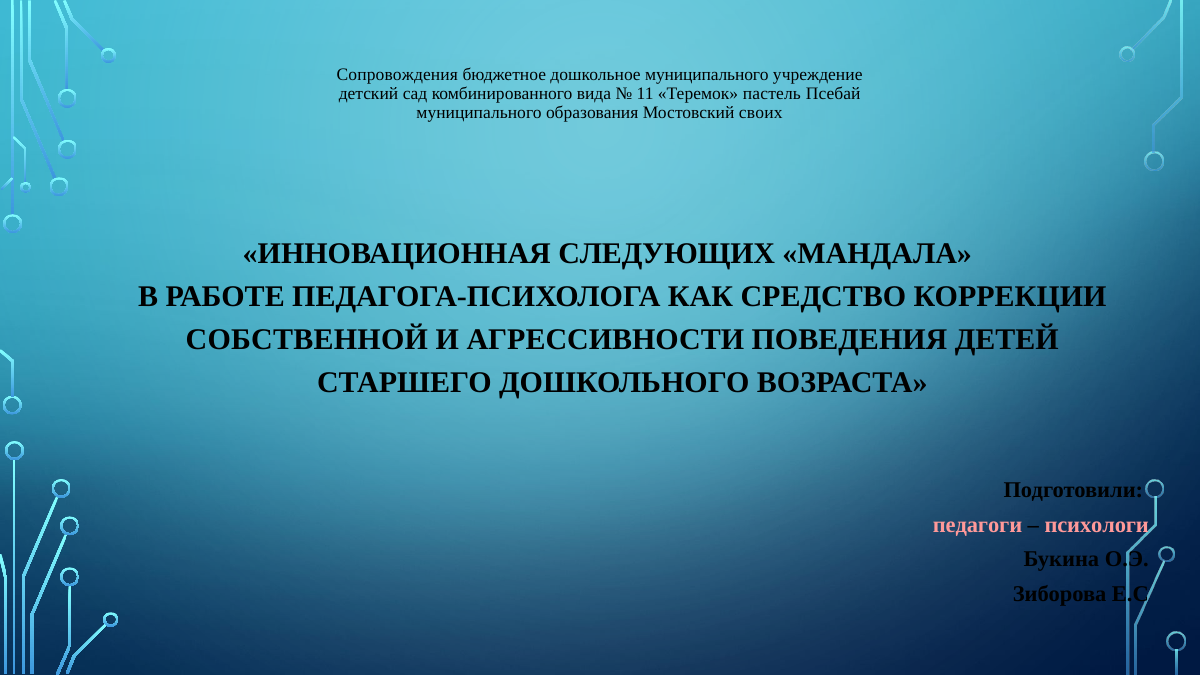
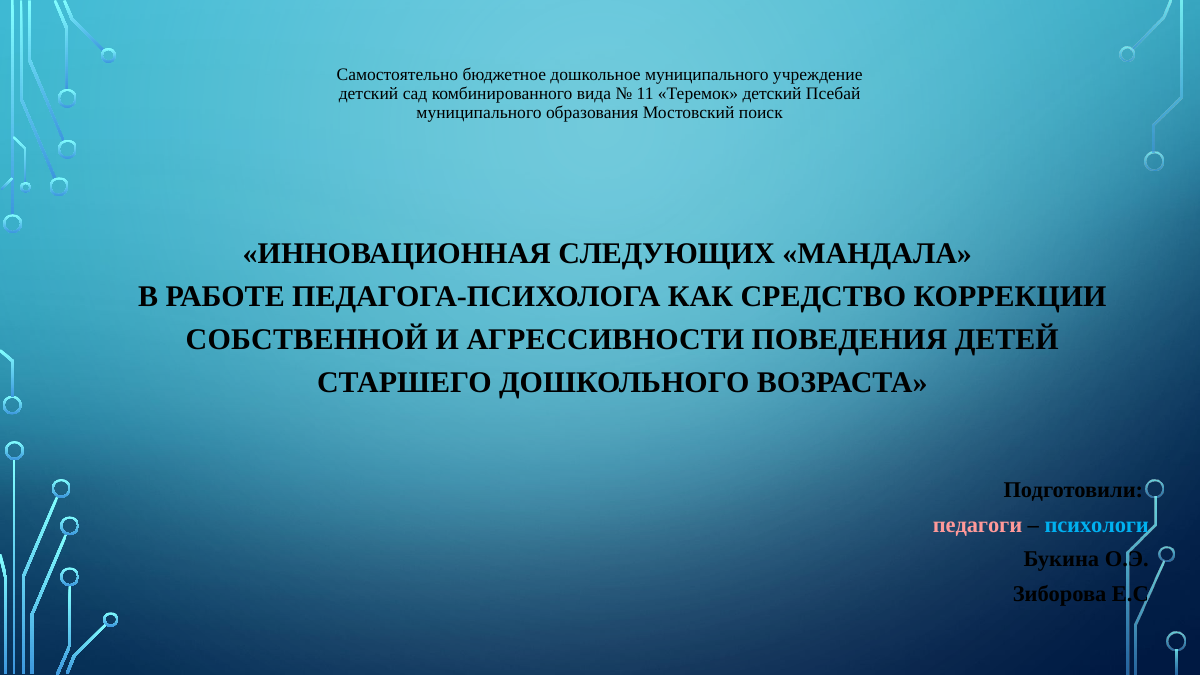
Сопровождения: Сопровождения -> Самостоятельно (397, 75)
Теремок пастель: пастель -> детский (772, 94)
своих: своих -> поиск (761, 113)
психологи colour: pink -> light blue (1097, 525)
